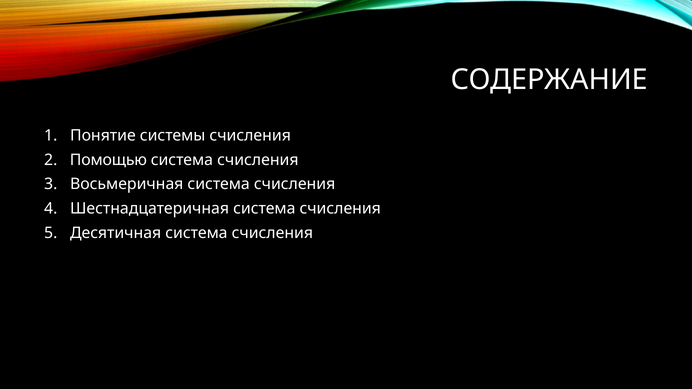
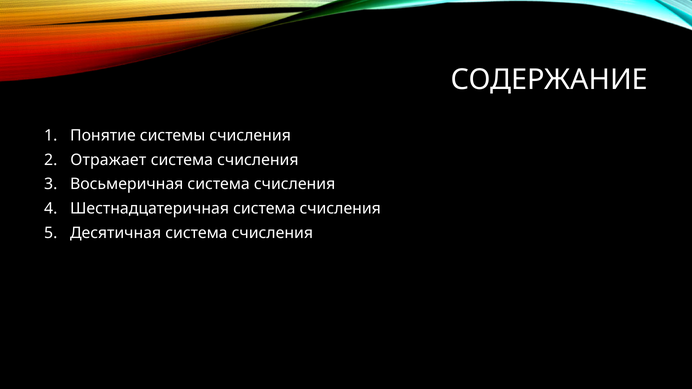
Помощью: Помощью -> Отражает (108, 160)
